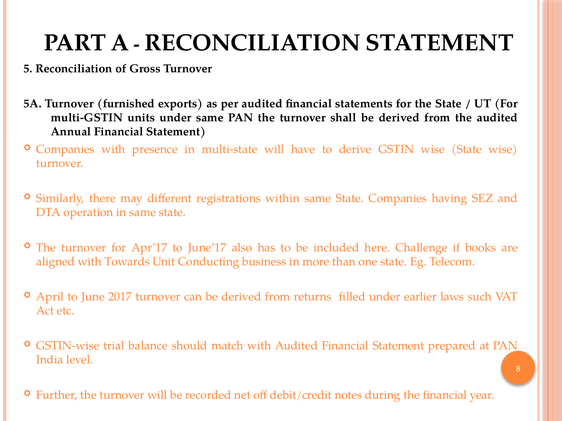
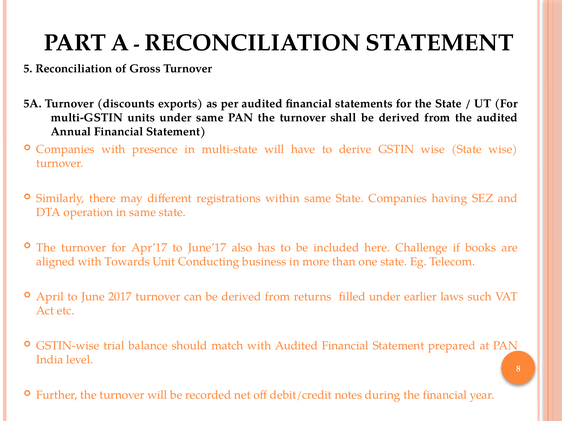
furnished: furnished -> discounts (126, 104)
